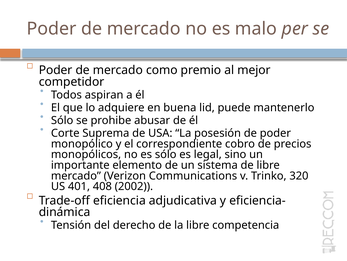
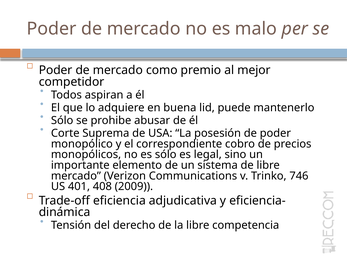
320: 320 -> 746 (299, 175)
2002: 2002 -> 2009 (134, 186)
